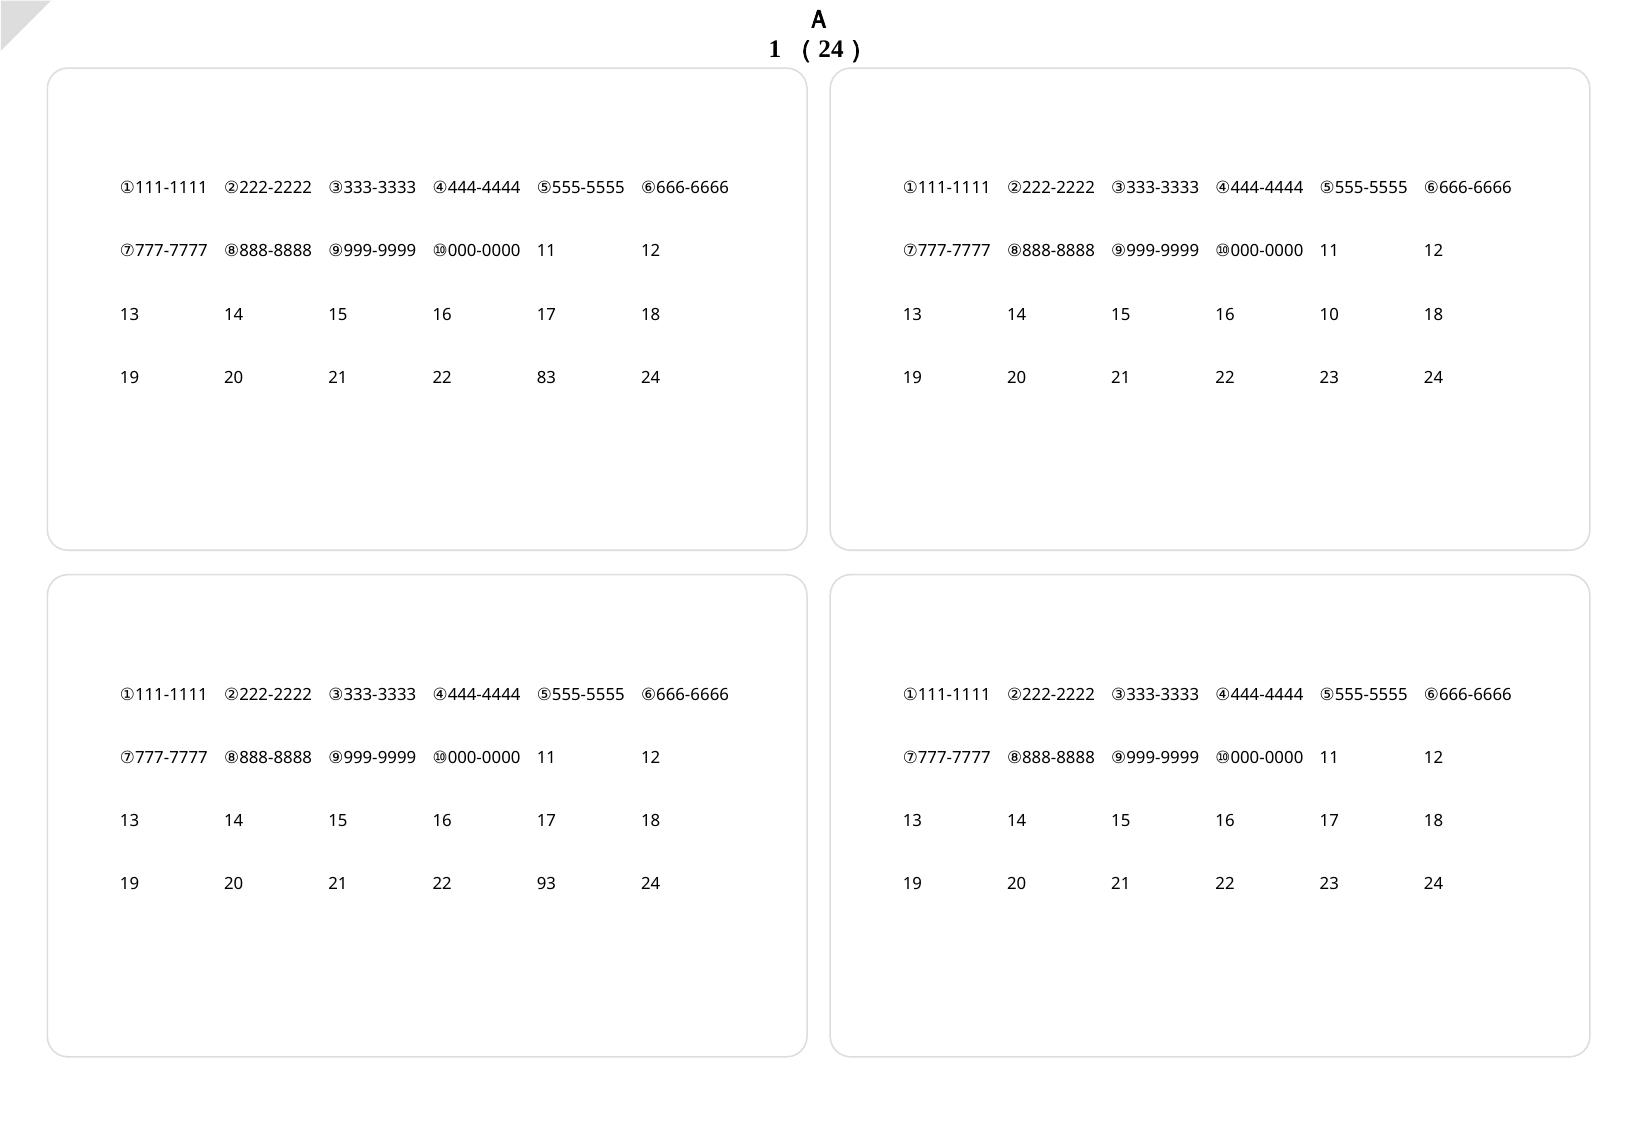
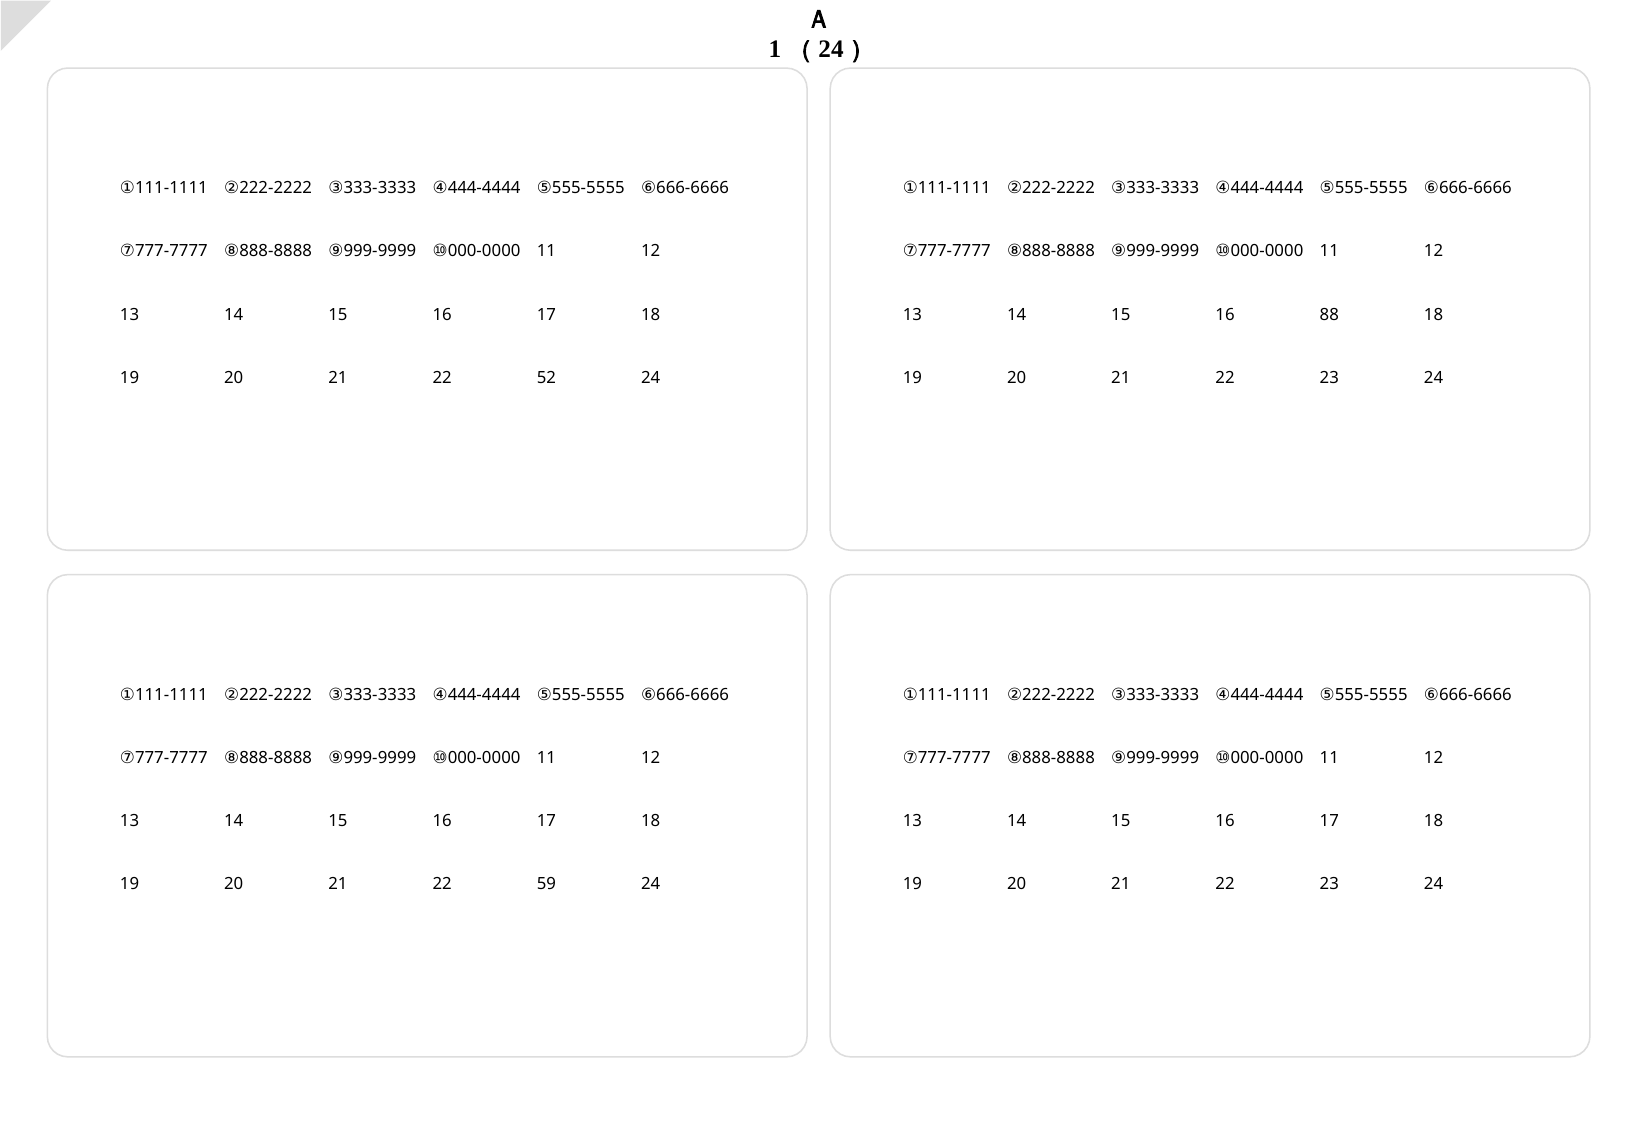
10: 10 -> 88 (1329, 315)
83: 83 -> 52 (546, 378)
93: 93 -> 59 (546, 884)
